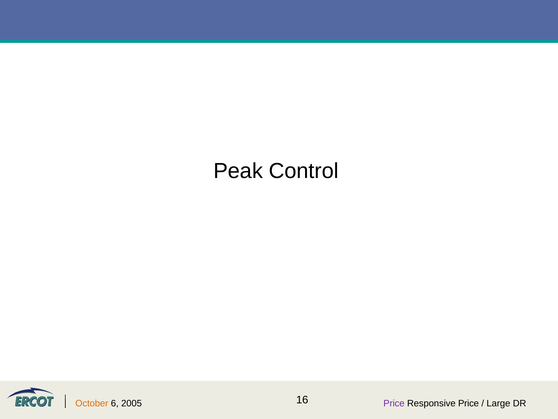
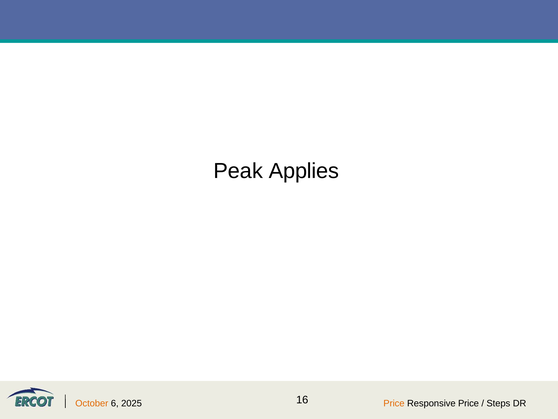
Control: Control -> Applies (304, 171)
Price colour: purple -> orange (394, 403)
Large: Large -> Steps (498, 403)
2005: 2005 -> 2025 (132, 403)
